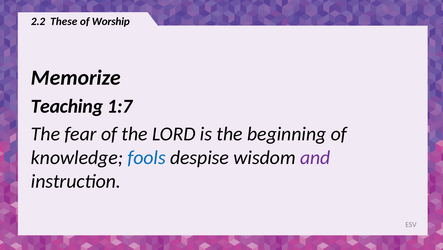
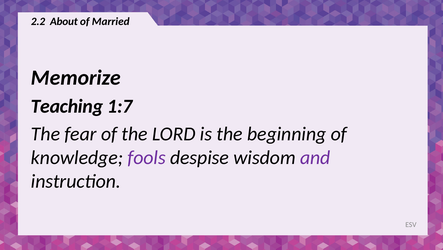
These: These -> About (64, 22)
Worship: Worship -> Married (111, 22)
fools colour: blue -> purple (147, 158)
